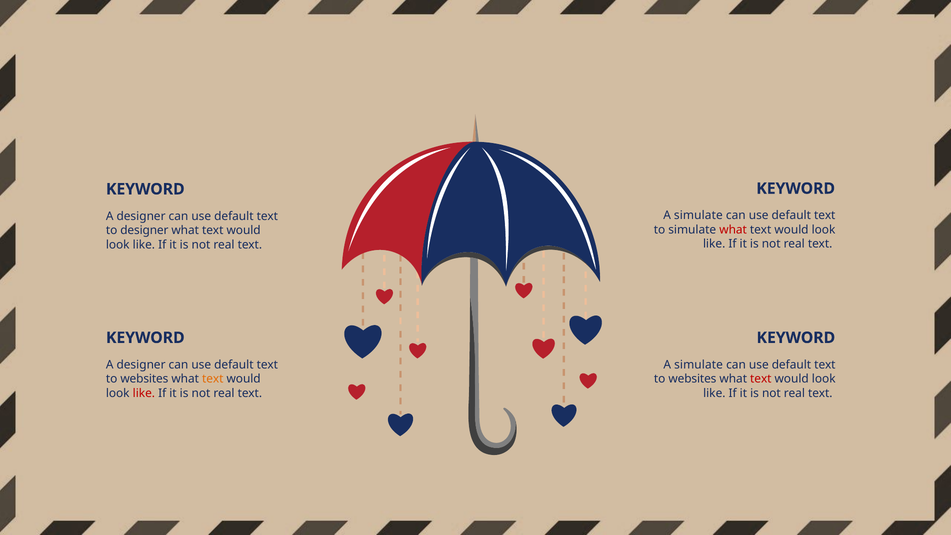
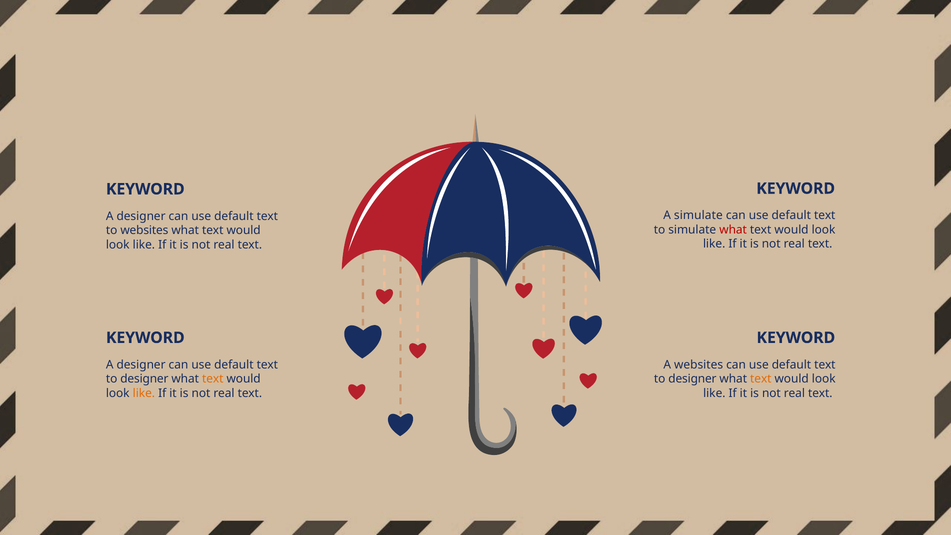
to designer: designer -> websites (144, 230)
simulate: simulate -> websites (699, 365)
websites: websites -> designer (144, 379)
websites: websites -> designer (692, 379)
text colour: red -> orange (761, 379)
like colour: red -> orange (144, 393)
